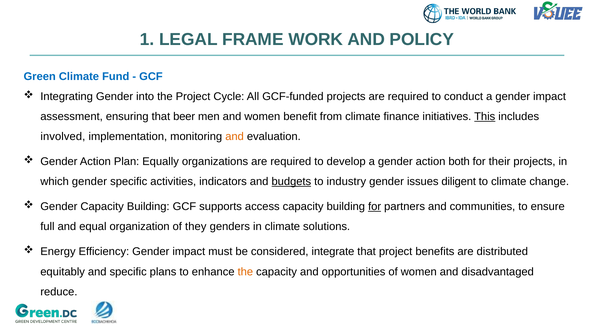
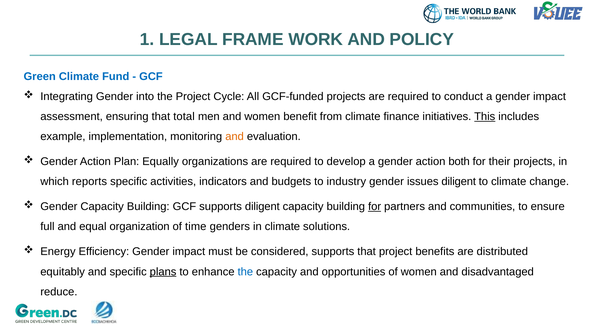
beer: beer -> total (184, 117)
involved: involved -> example (63, 137)
which gender: gender -> reports (89, 182)
budgets underline: present -> none (291, 182)
supports access: access -> diligent (262, 207)
they: they -> time (196, 227)
considered integrate: integrate -> supports (333, 252)
plans underline: none -> present (163, 272)
the colour: orange -> blue (245, 272)
